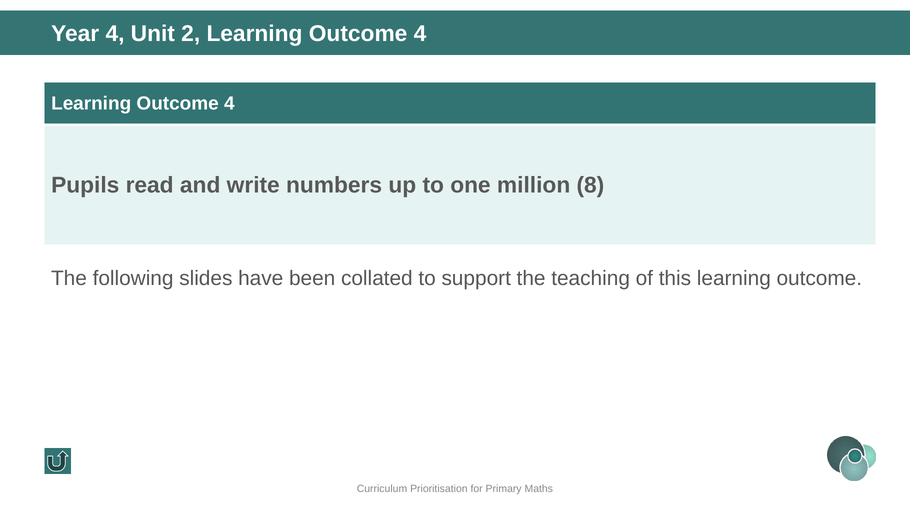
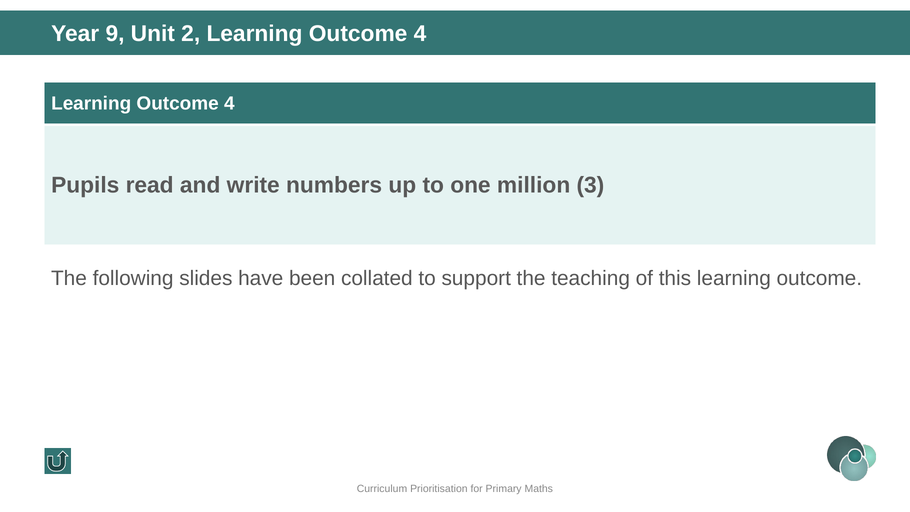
Year 4: 4 -> 9 (115, 34)
8: 8 -> 3 (590, 185)
